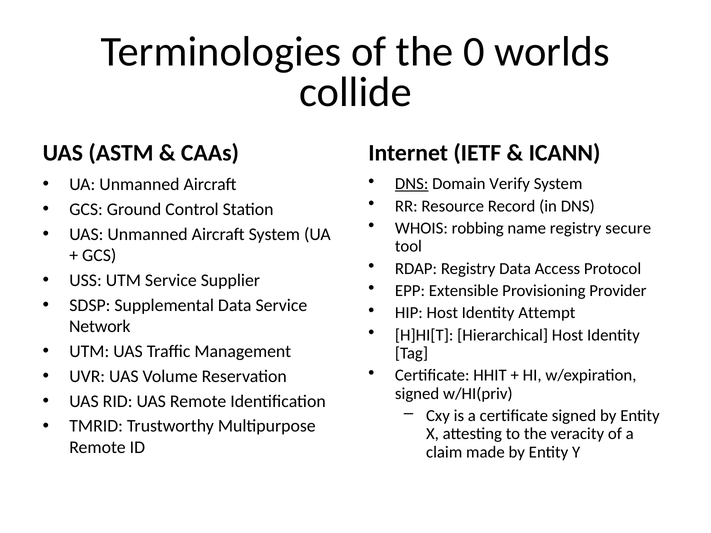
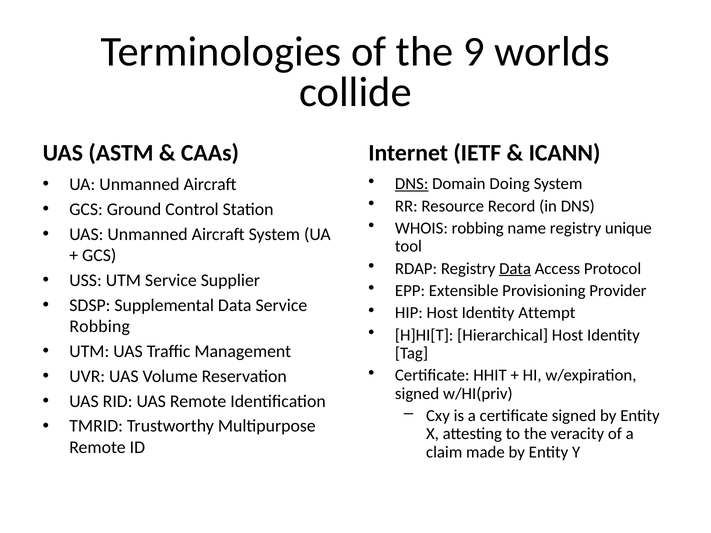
0: 0 -> 9 (474, 52)
Verify: Verify -> Doing (510, 184)
secure: secure -> unique (628, 228)
Data underline: none -> present (515, 269)
Network: Network -> Robbing (100, 327)
